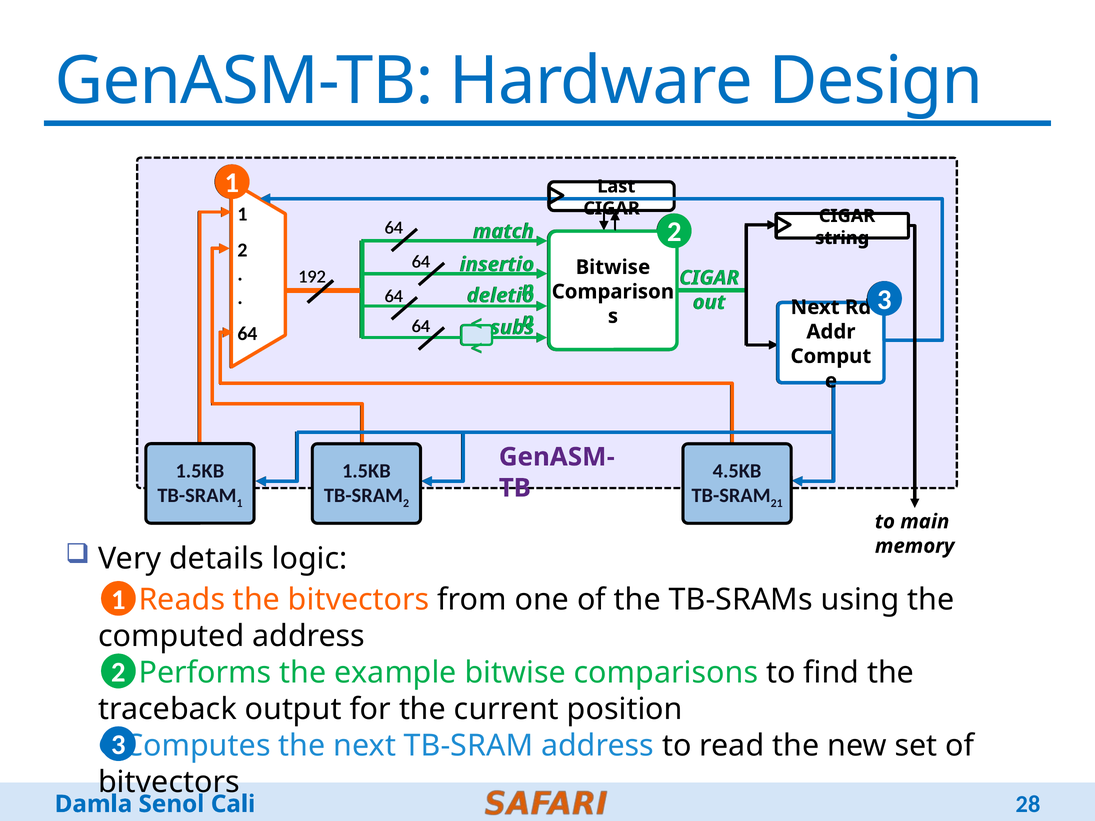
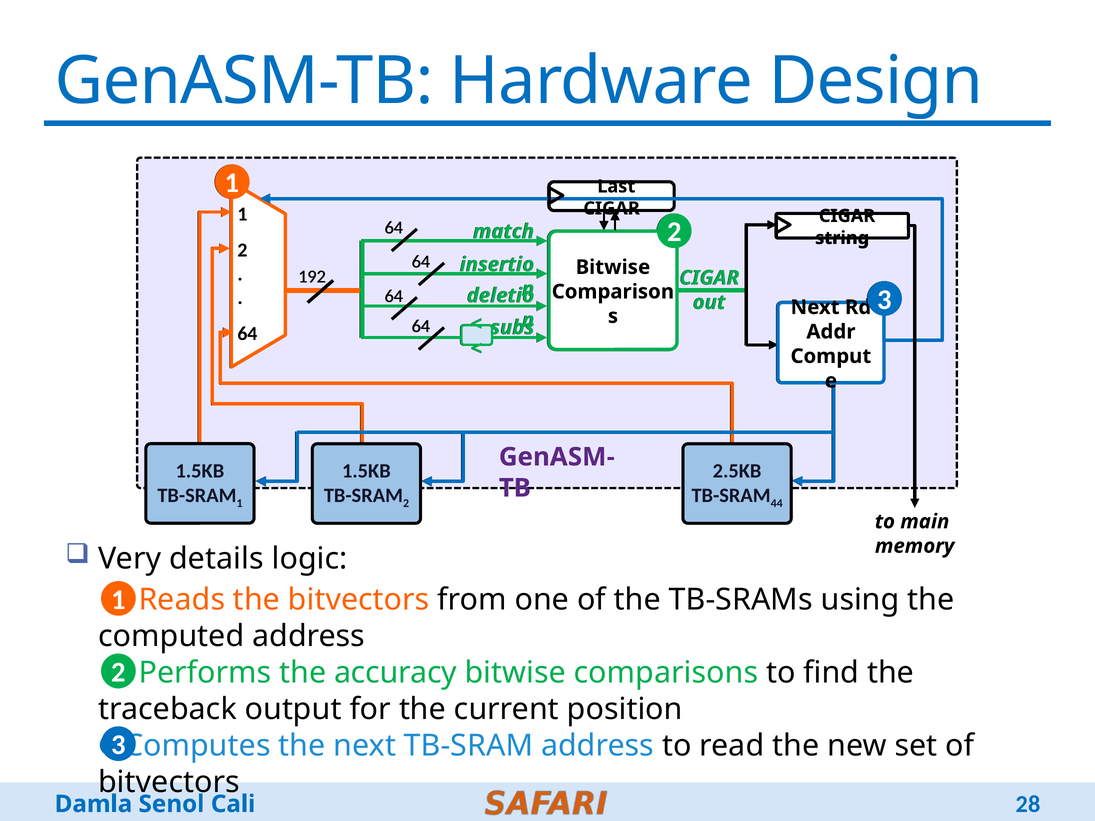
4.5KB: 4.5KB -> 2.5KB (737, 471)
21: 21 -> 44 (777, 504)
example: example -> accuracy (396, 673)
